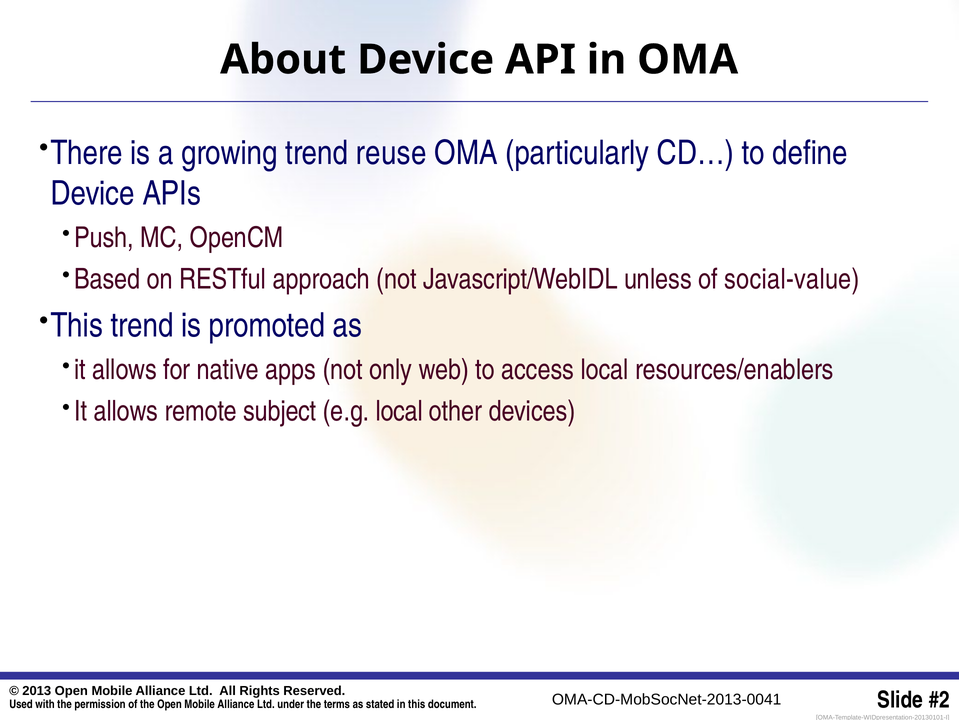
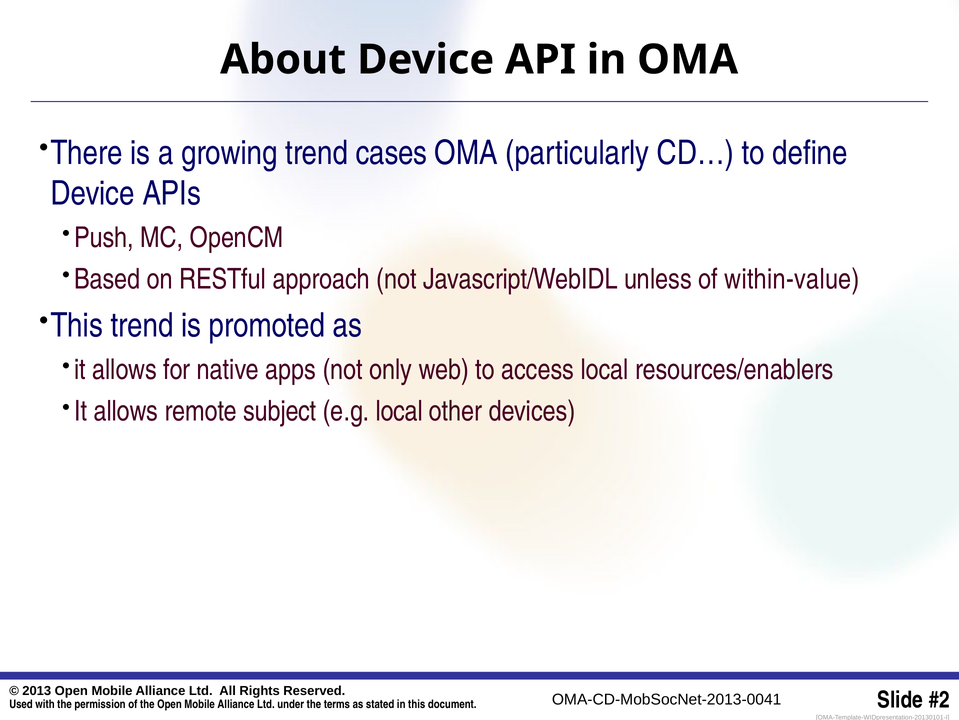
reuse: reuse -> cases (391, 153)
social-value: social-value -> within-value (792, 279)
